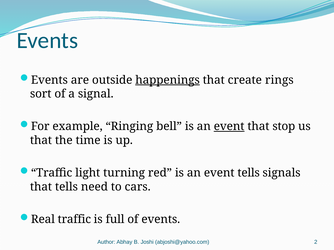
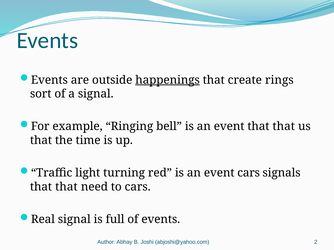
event underline: present -> none (229, 127)
stop: stop -> that (284, 127)
event tells: tells -> cars (249, 173)
tells: tells -> that (66, 187)
Real traffic: traffic -> signal (74, 220)
